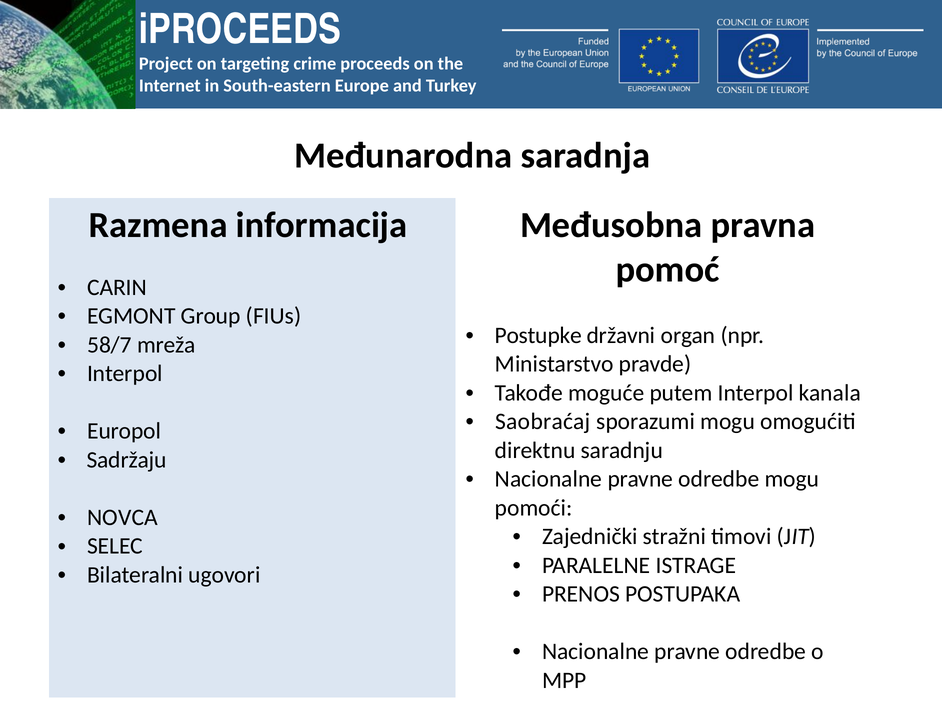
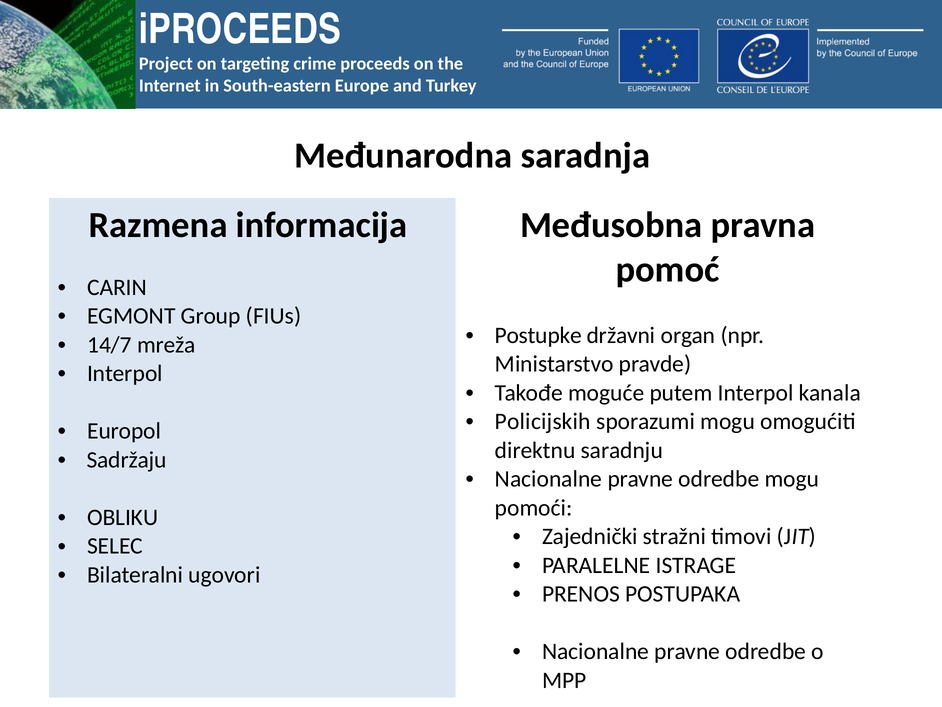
58/7: 58/7 -> 14/7 (109, 345)
Saobraćaj: Saobraćaj -> Policijskih (543, 421)
NOVCA: NOVCA -> OBLIKU (123, 517)
